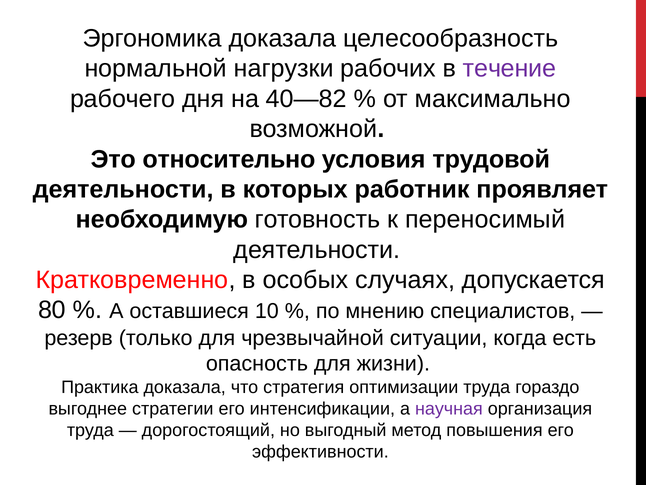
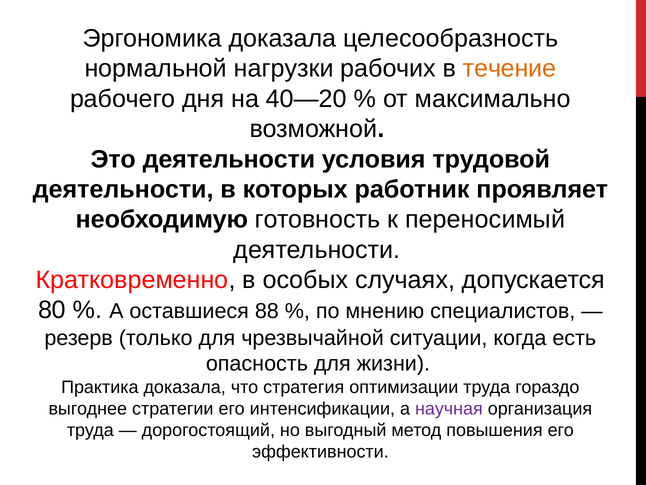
течение colour: purple -> orange (510, 69)
40—82: 40—82 -> 40—20 (306, 99)
Это относительно: относительно -> деятельности (229, 159)
10: 10 -> 88 (267, 311)
